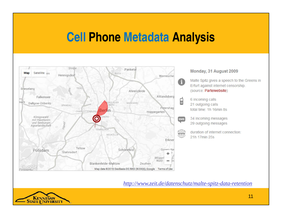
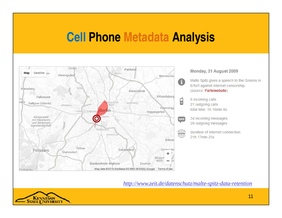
Metadata colour: blue -> orange (146, 37)
